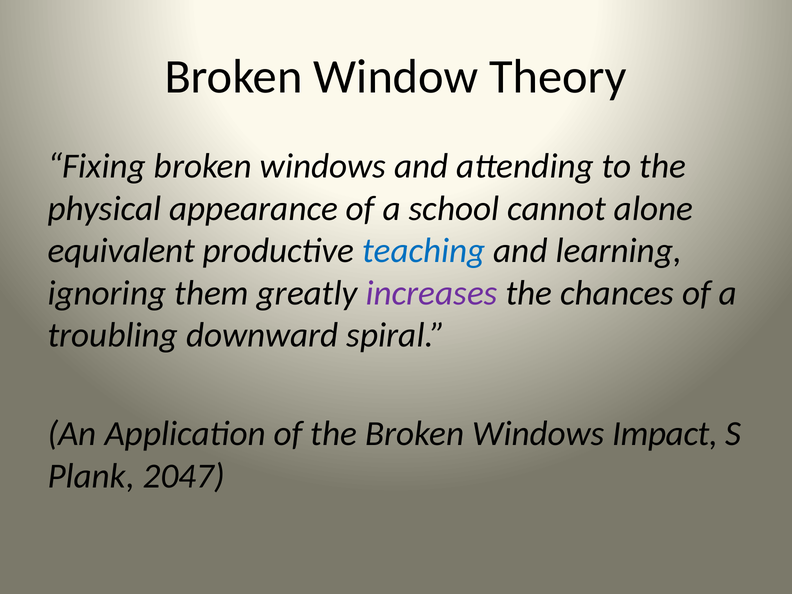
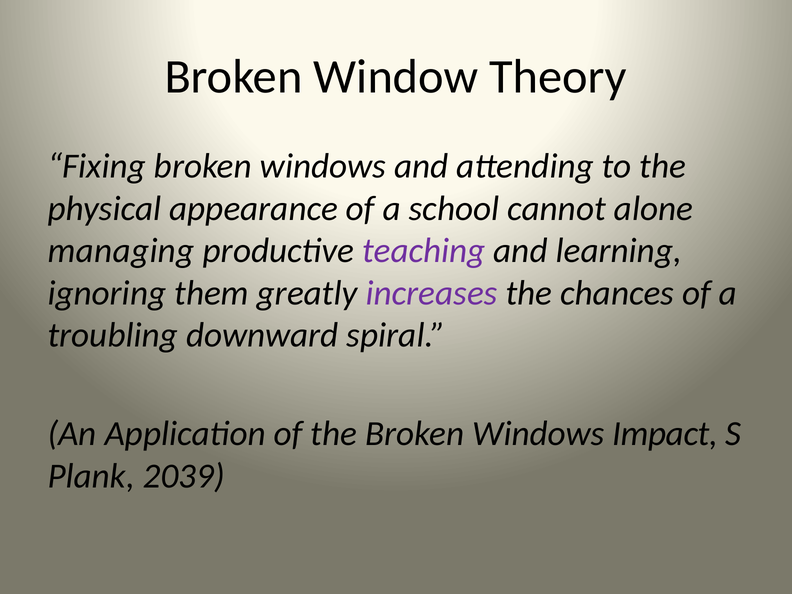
equivalent: equivalent -> managing (121, 251)
teaching colour: blue -> purple (424, 251)
2047: 2047 -> 2039 (184, 476)
